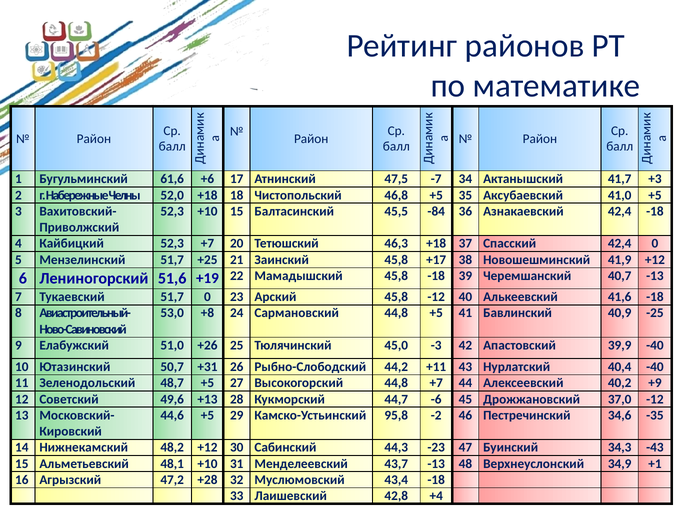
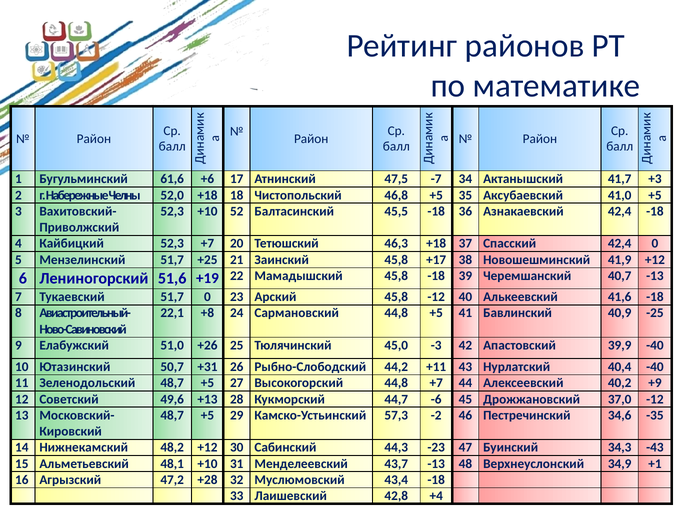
+10 15: 15 -> 52 (237, 211)
45,5 -84: -84 -> -18 (436, 211)
53,0: 53,0 -> 22,1 (172, 313)
44,6: 44,6 -> 48,7 (172, 415)
95,8: 95,8 -> 57,3 (396, 415)
